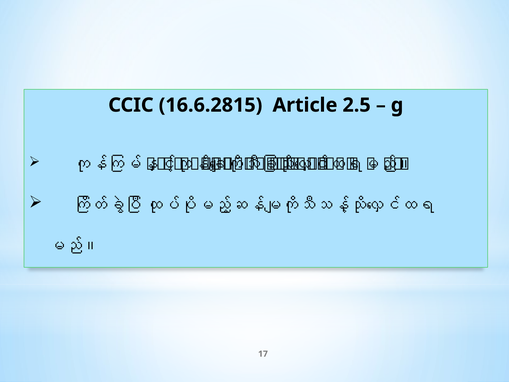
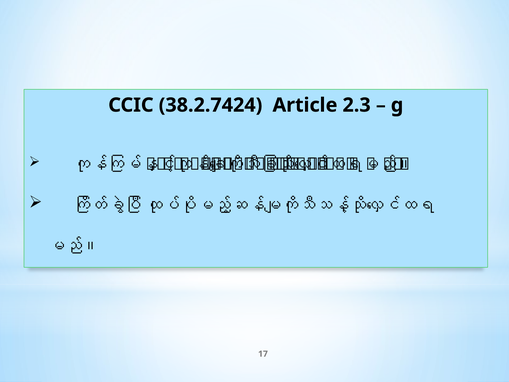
16.6.2815: 16.6.2815 -> 38.2.7424 (211, 105)
2.5: 2.5 -> 2.3 (357, 105)
